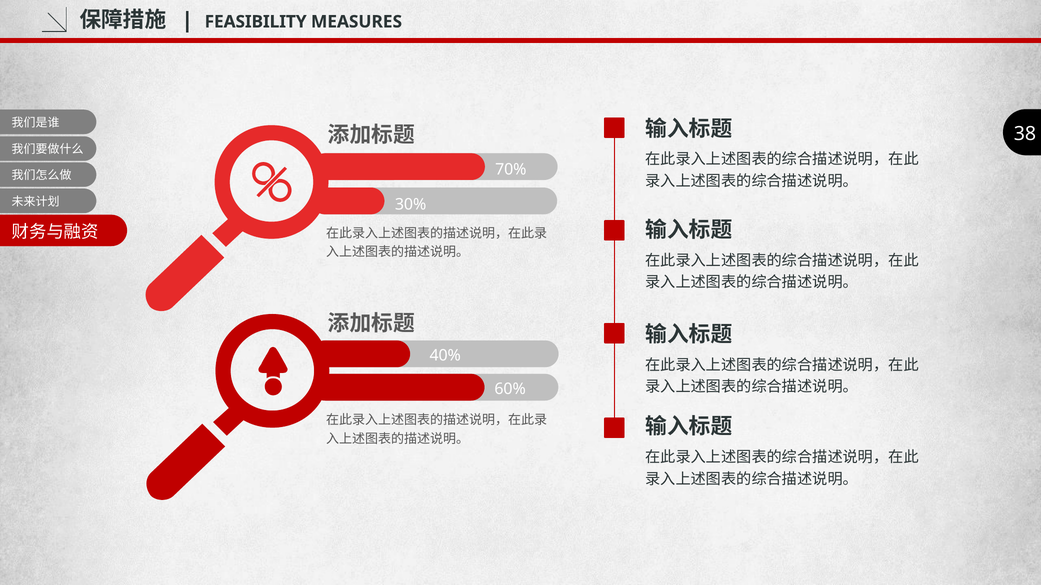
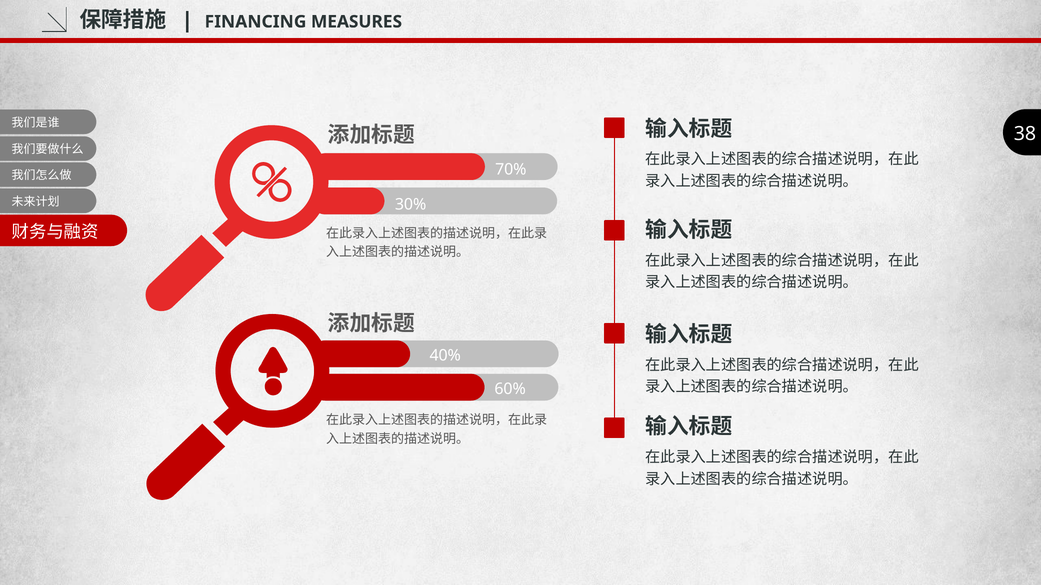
FEASIBILITY: FEASIBILITY -> FINANCING (255, 22)
